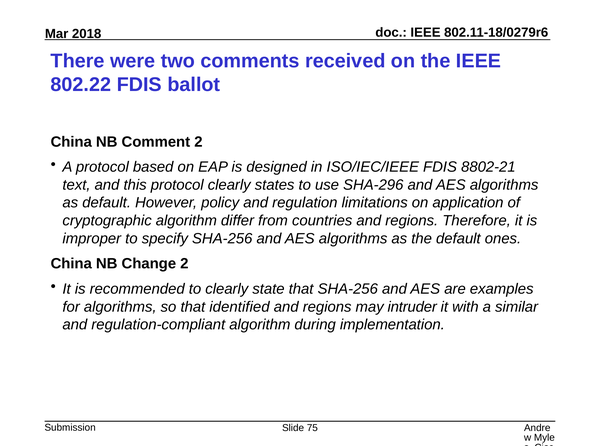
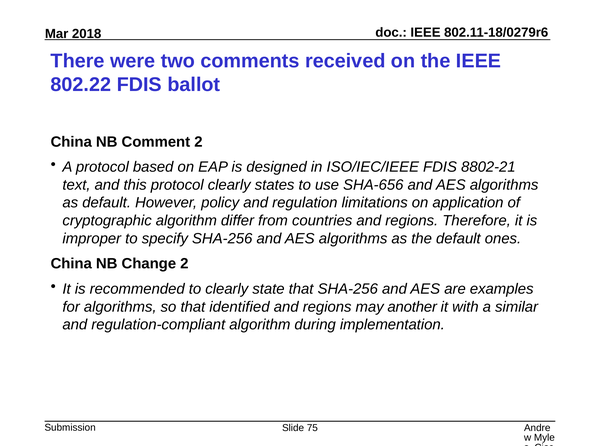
SHA-296: SHA-296 -> SHA-656 (373, 185)
intruder: intruder -> another (412, 307)
